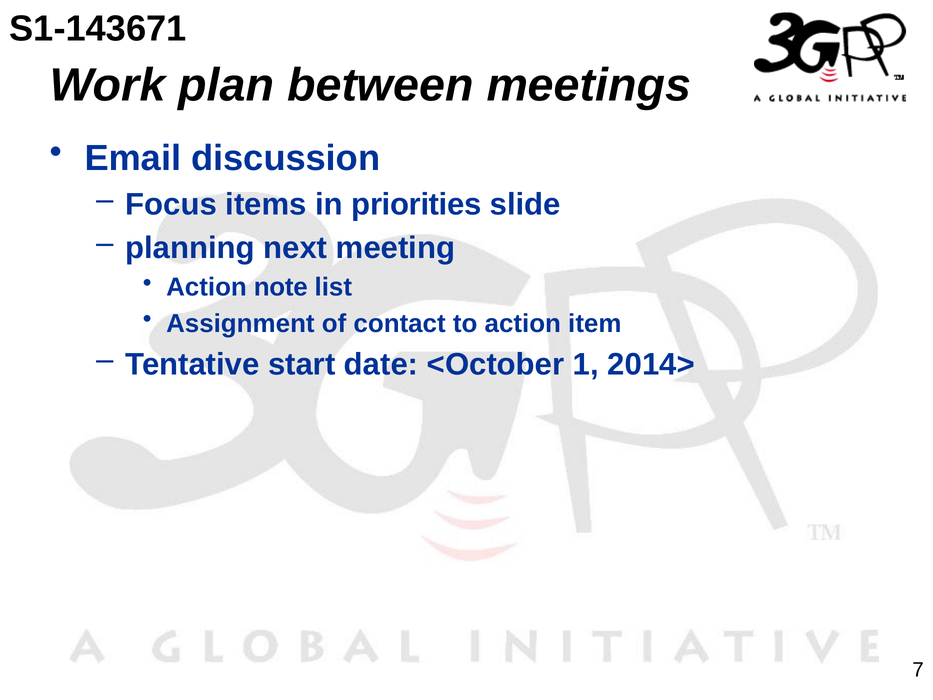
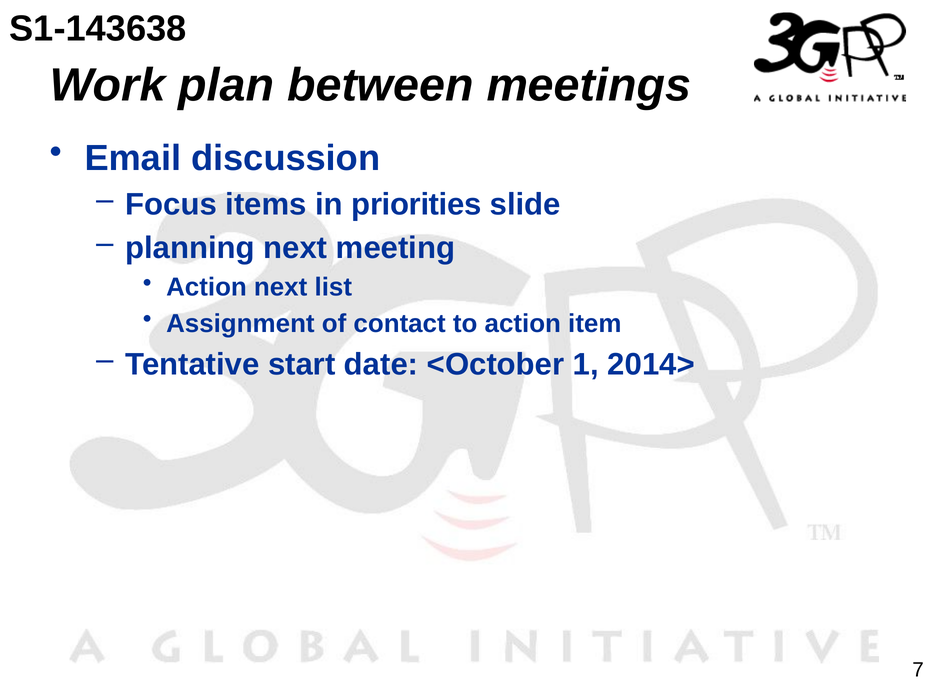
S1-143671: S1-143671 -> S1-143638 (98, 29)
Action note: note -> next (281, 287)
